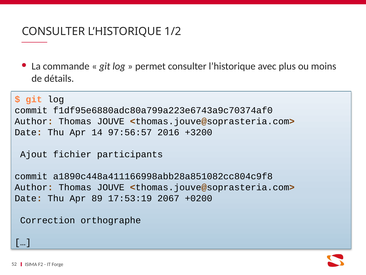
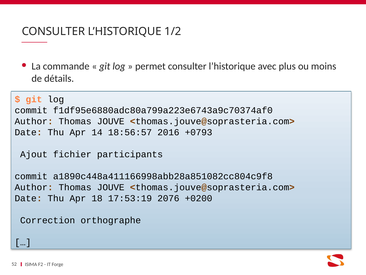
97:56:57: 97:56:57 -> 18:56:57 (130, 132)
+3200: +3200 -> +0793 (199, 132)
89: 89 -> 18 (97, 198)
2067: 2067 -> 2076 (168, 198)
